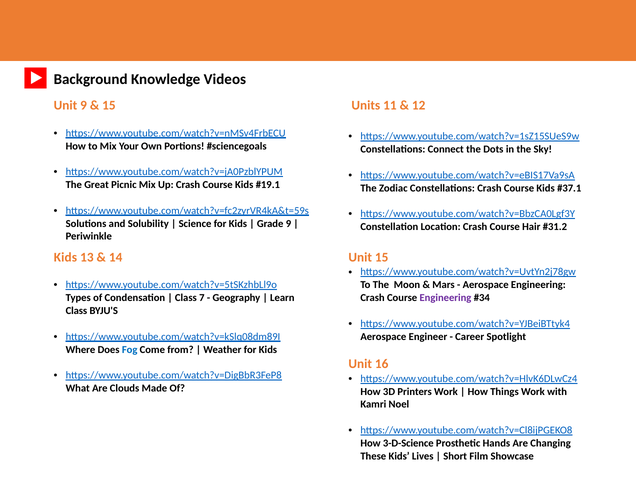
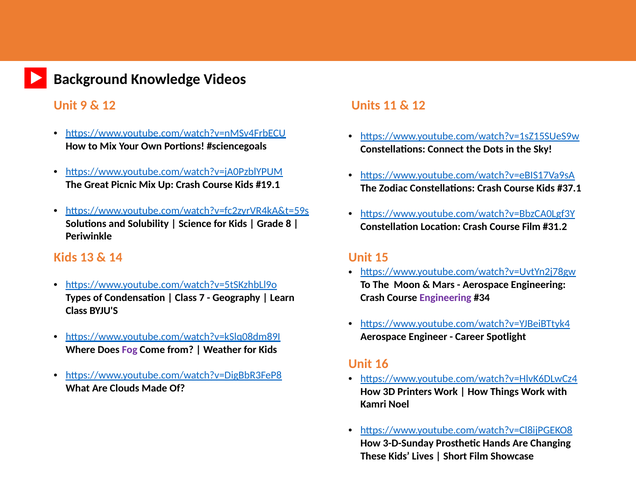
15: 15 -> 12 (109, 106)
Grade 9: 9 -> 8 (288, 224)
Course Hair: Hair -> Film (531, 227)
Fog colour: blue -> purple (130, 350)
3-D-Science: 3-D-Science -> 3-D-Sunday (408, 443)
